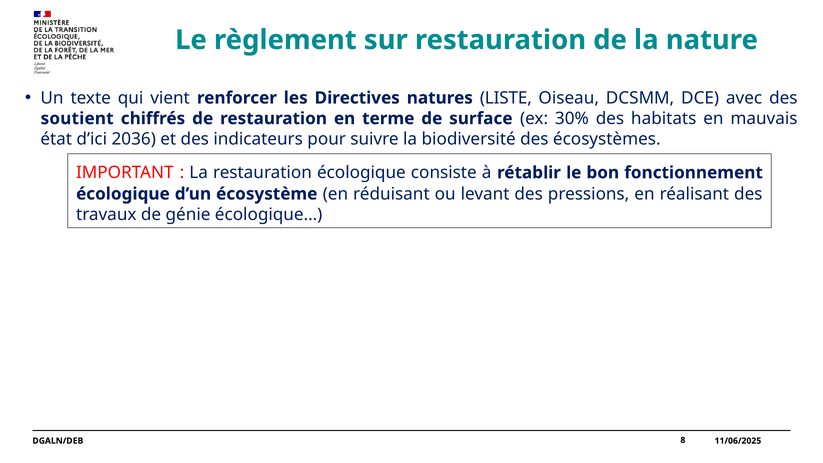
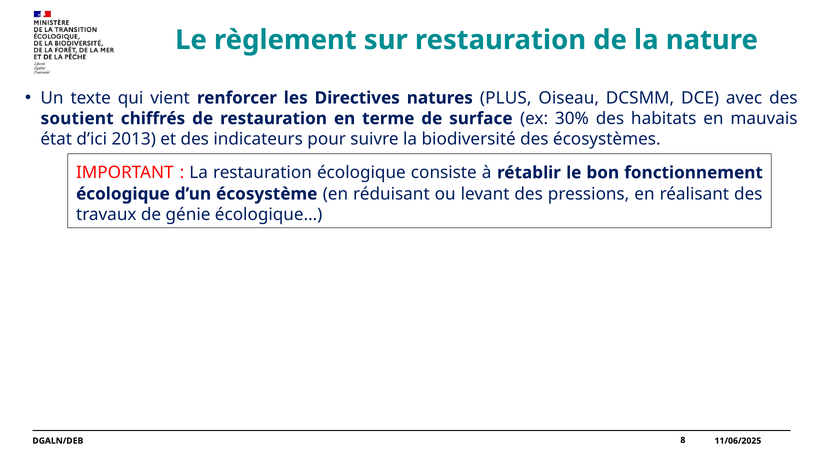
LISTE: LISTE -> PLUS (506, 98)
2036: 2036 -> 2013 (134, 139)
